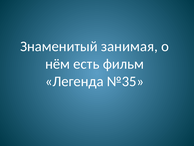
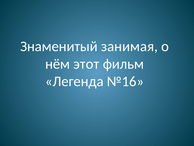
есть: есть -> этот (86, 64)
№35: №35 -> №16 (125, 81)
